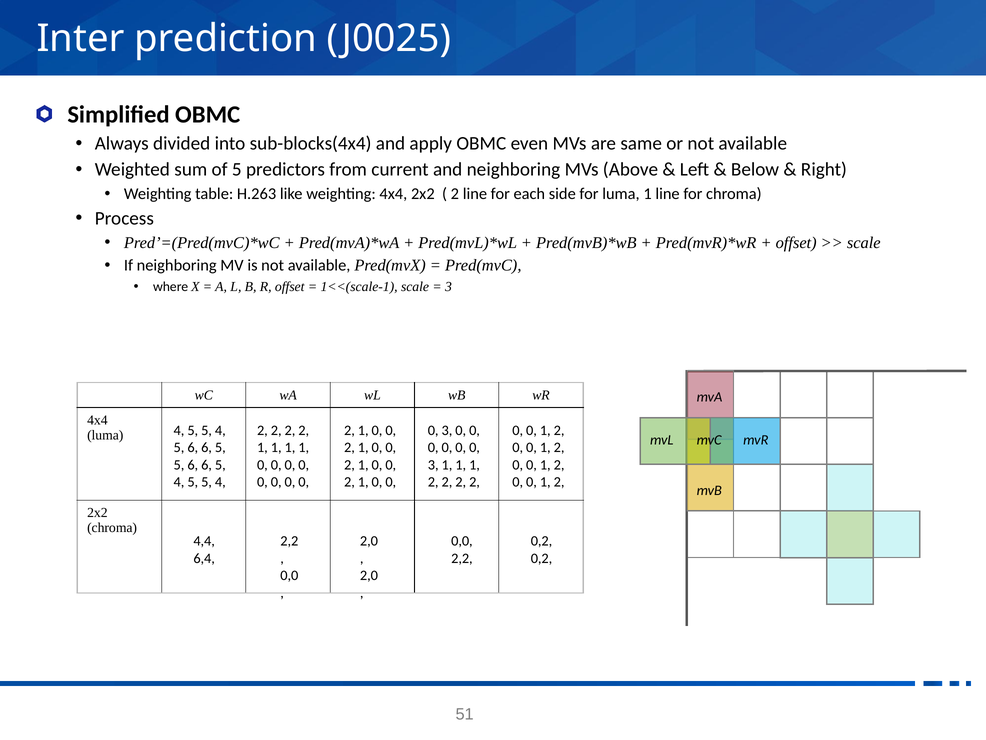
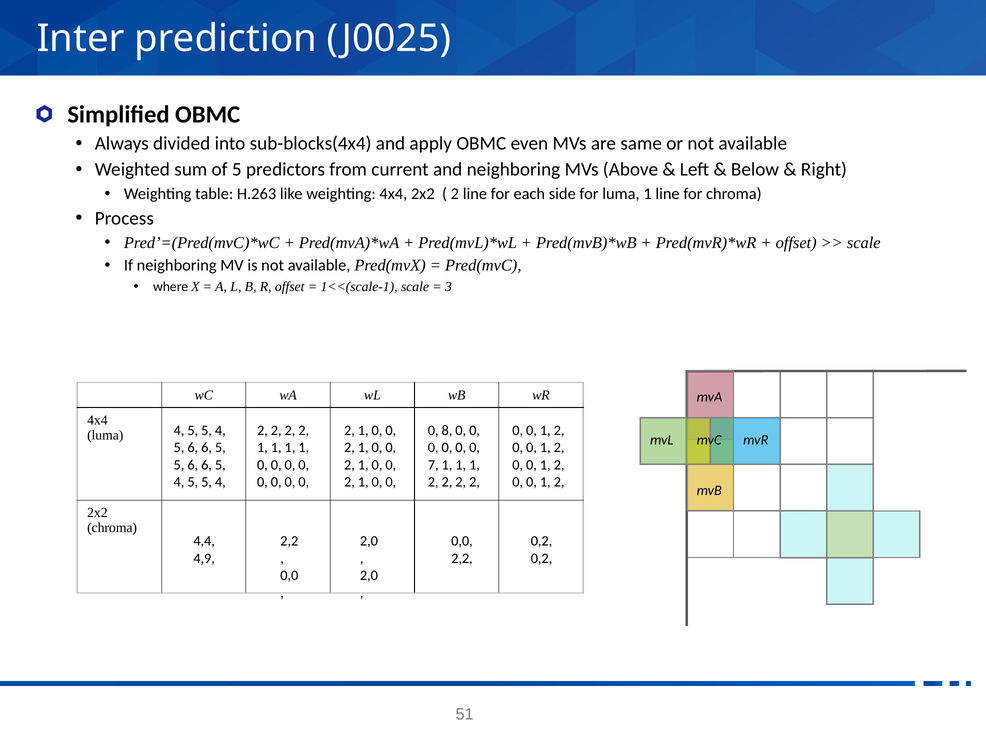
3: 3 -> 8 (447, 430)
3: 3 -> 7 (433, 465)
6,4: 6,4 -> 4,9 (204, 558)
